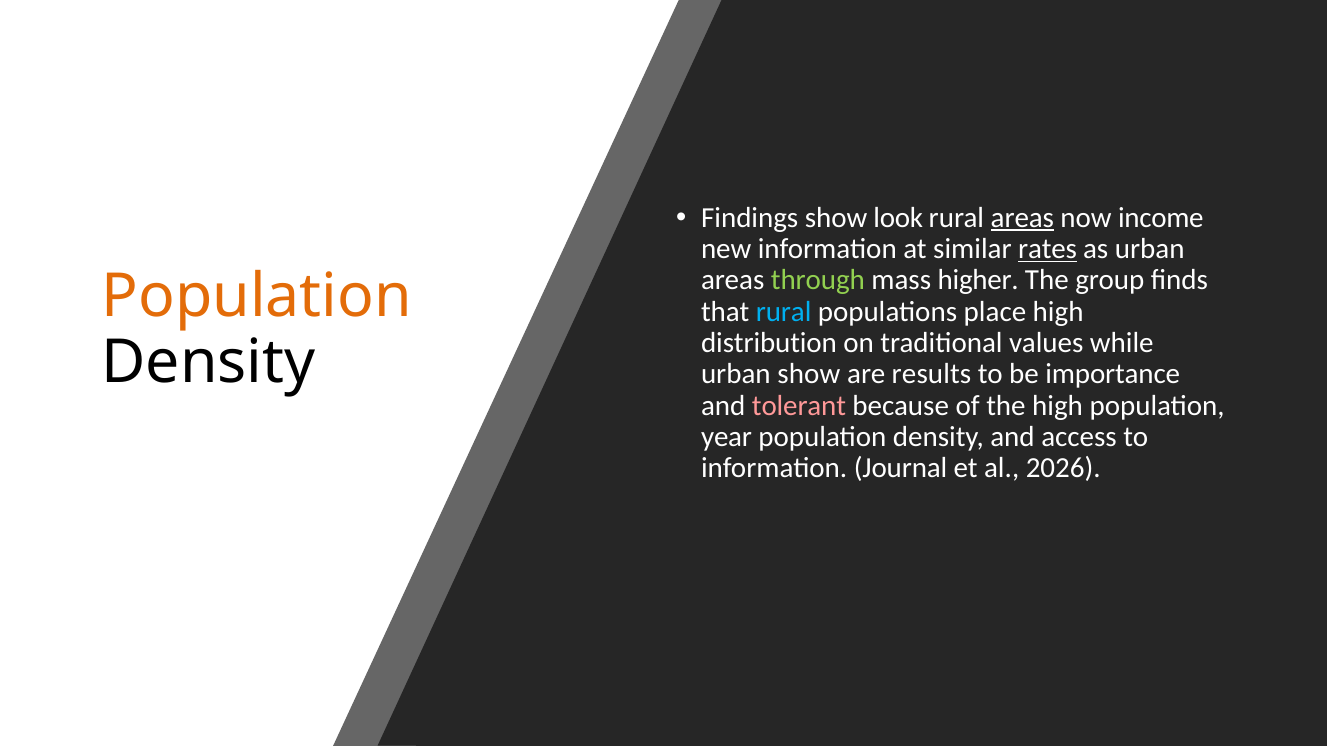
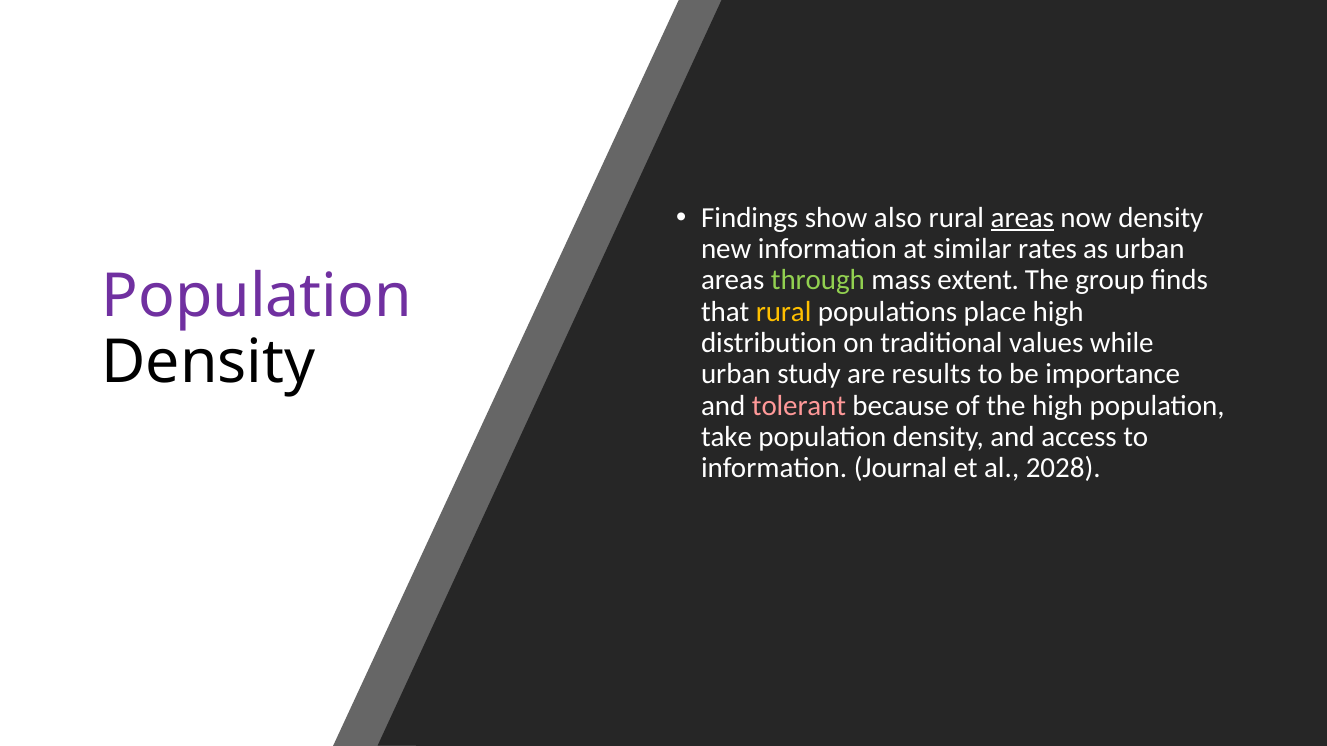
look: look -> also (898, 218)
now income: income -> density (1161, 218)
rates underline: present -> none (1048, 249)
higher: higher -> extent (978, 280)
Population colour: orange -> purple (257, 297)
rural colour: light blue -> yellow (784, 312)
urban show: show -> study (809, 375)
year: year -> take (727, 437)
2026: 2026 -> 2028 (1063, 469)
